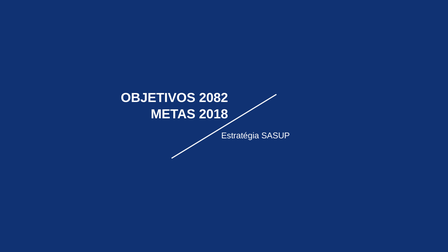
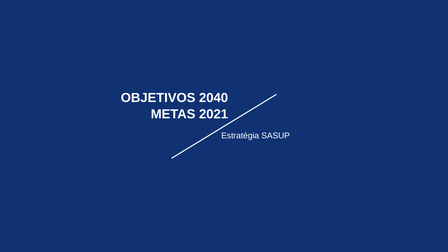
2082: 2082 -> 2040 (214, 98)
2018: 2018 -> 2021 (214, 114)
